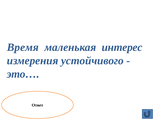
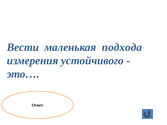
Время: Время -> Вести (23, 47)
интерес: интерес -> подхода (122, 47)
